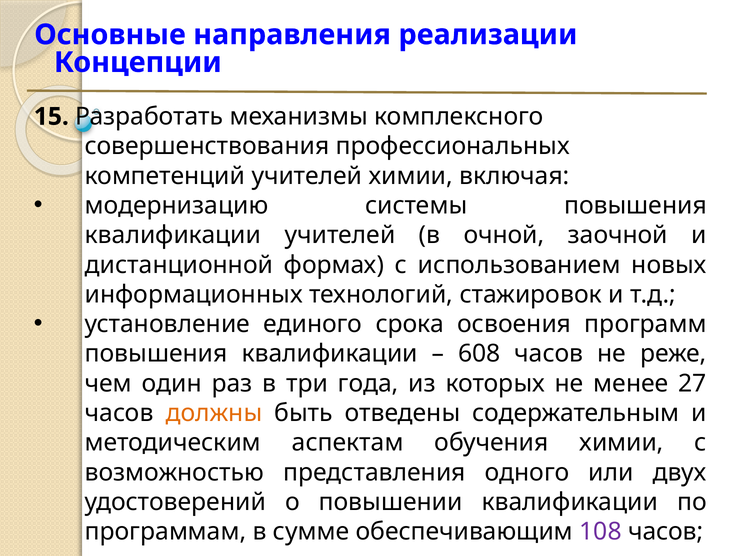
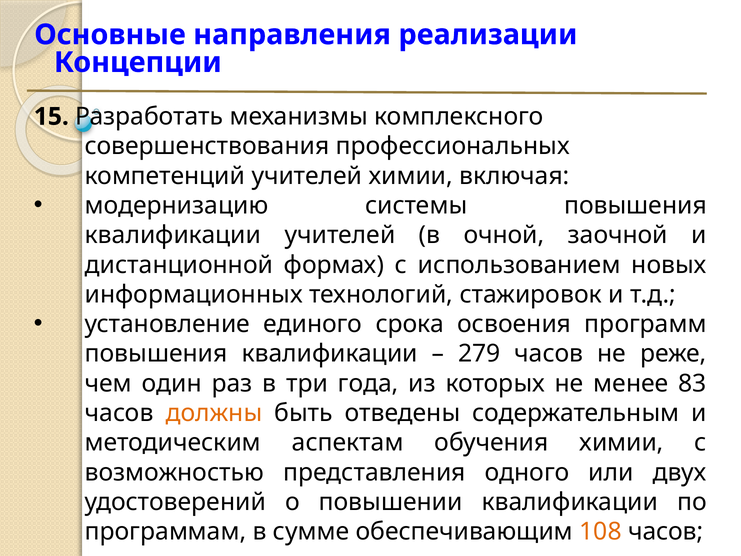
608: 608 -> 279 (479, 354)
27: 27 -> 83 (692, 383)
108 colour: purple -> orange (600, 532)
